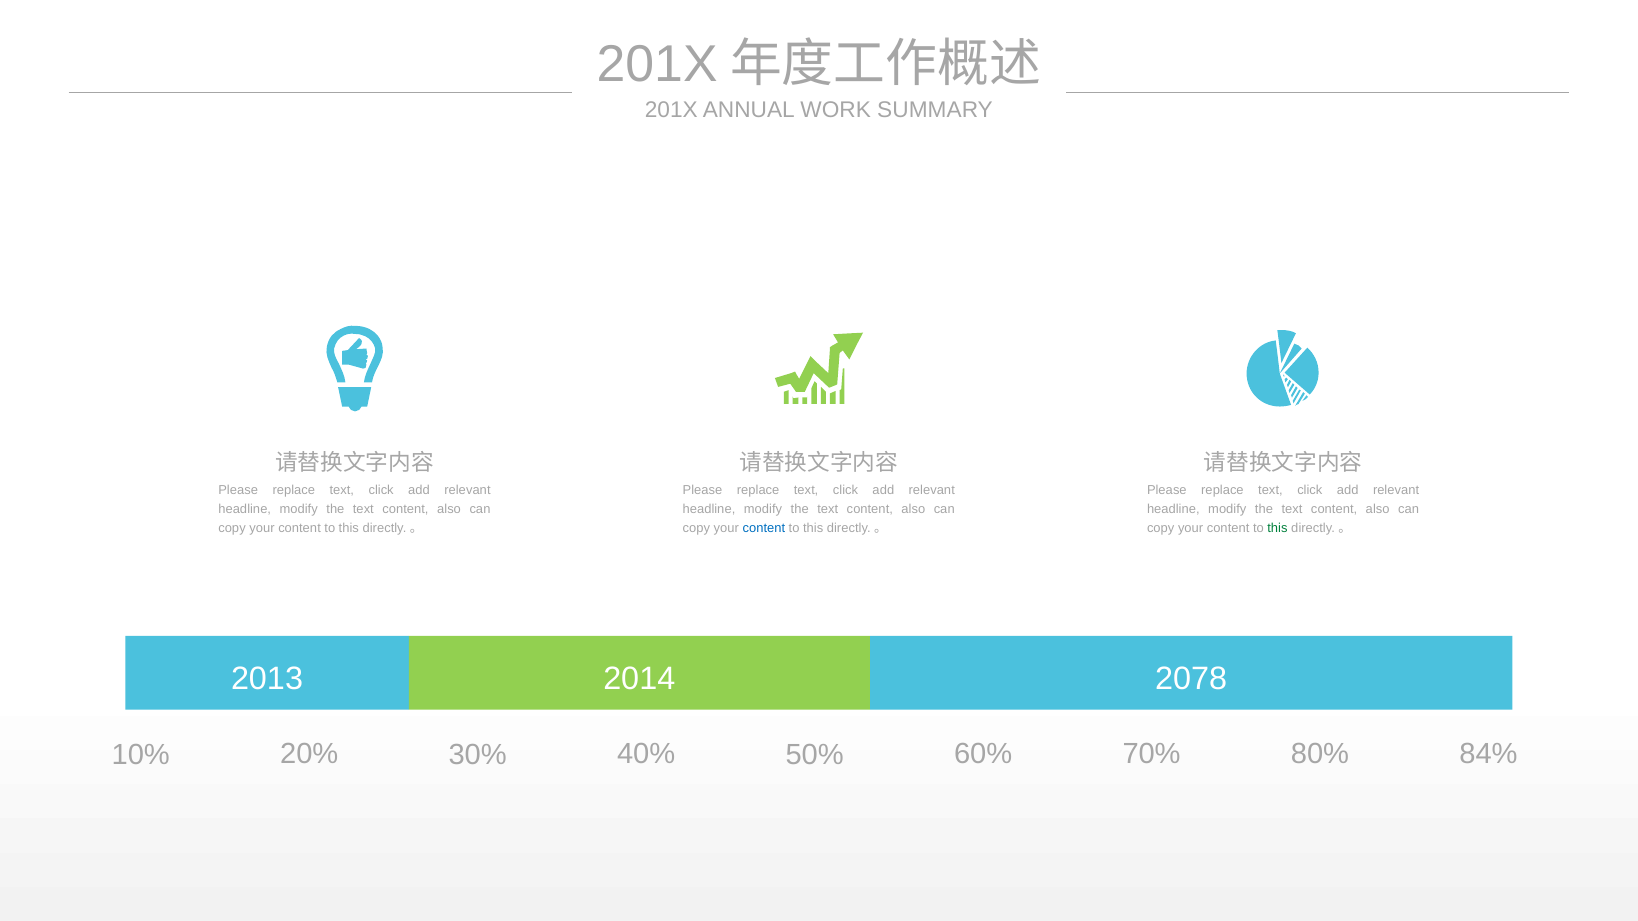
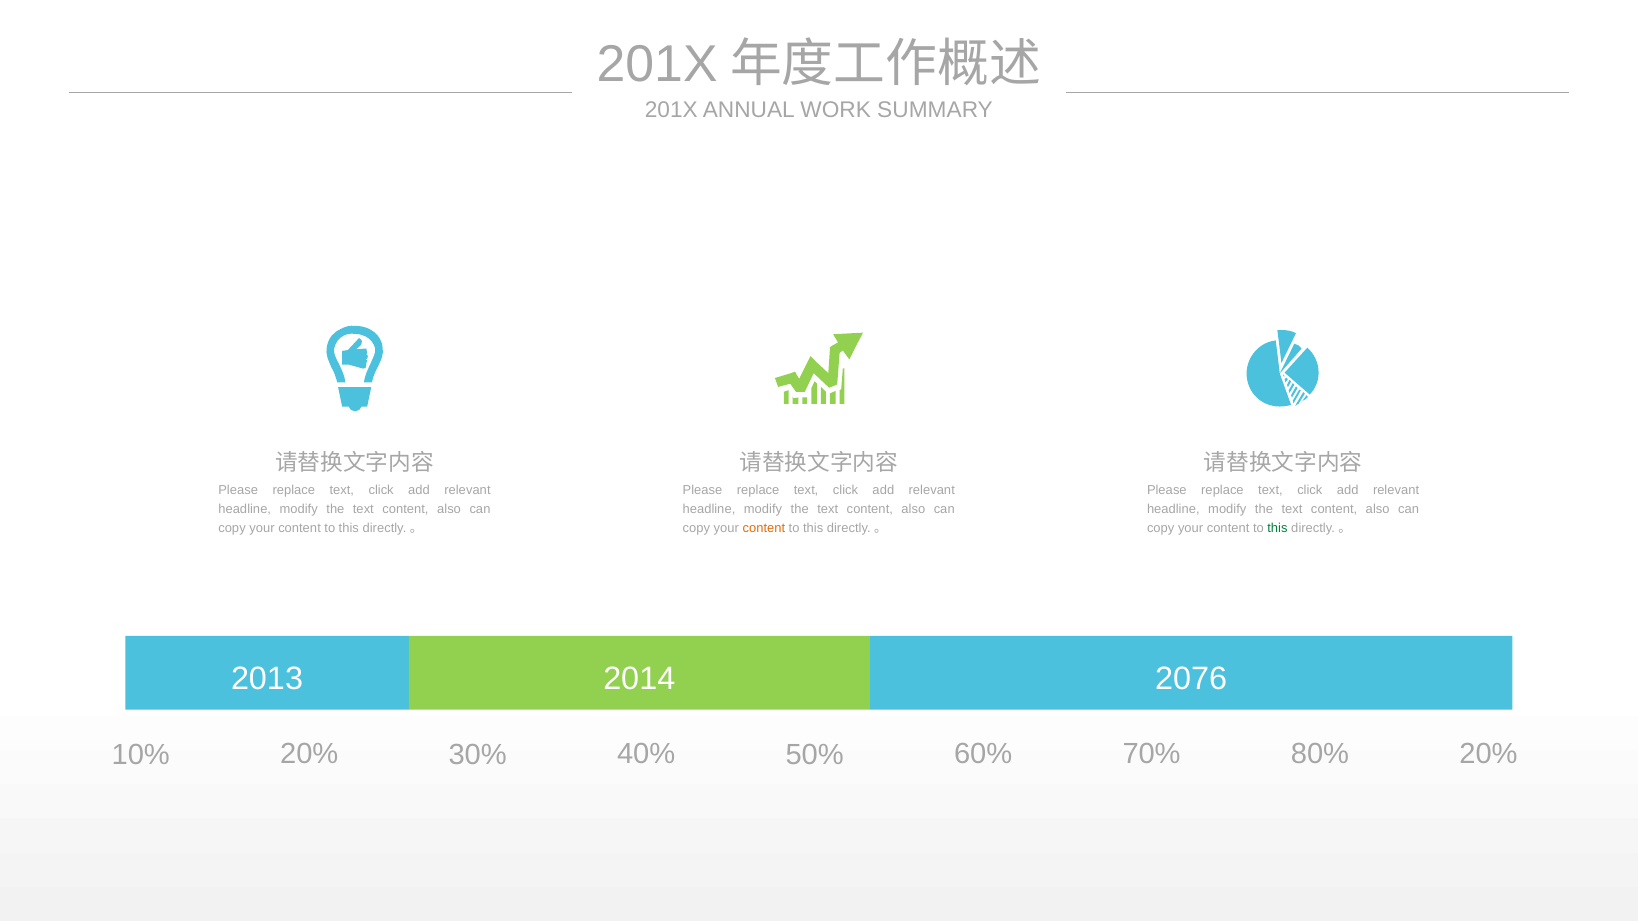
content colour: blue -> orange (764, 528)
2078: 2078 -> 2076 (1191, 679)
80% 84%: 84% -> 20% (1489, 754)
